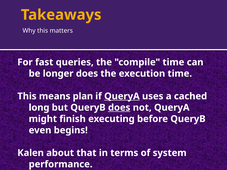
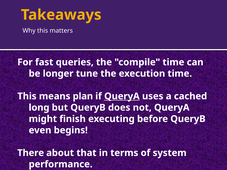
longer does: does -> tune (87, 74)
does underline: present -> none (119, 108)
Kalen: Kalen -> There (31, 153)
